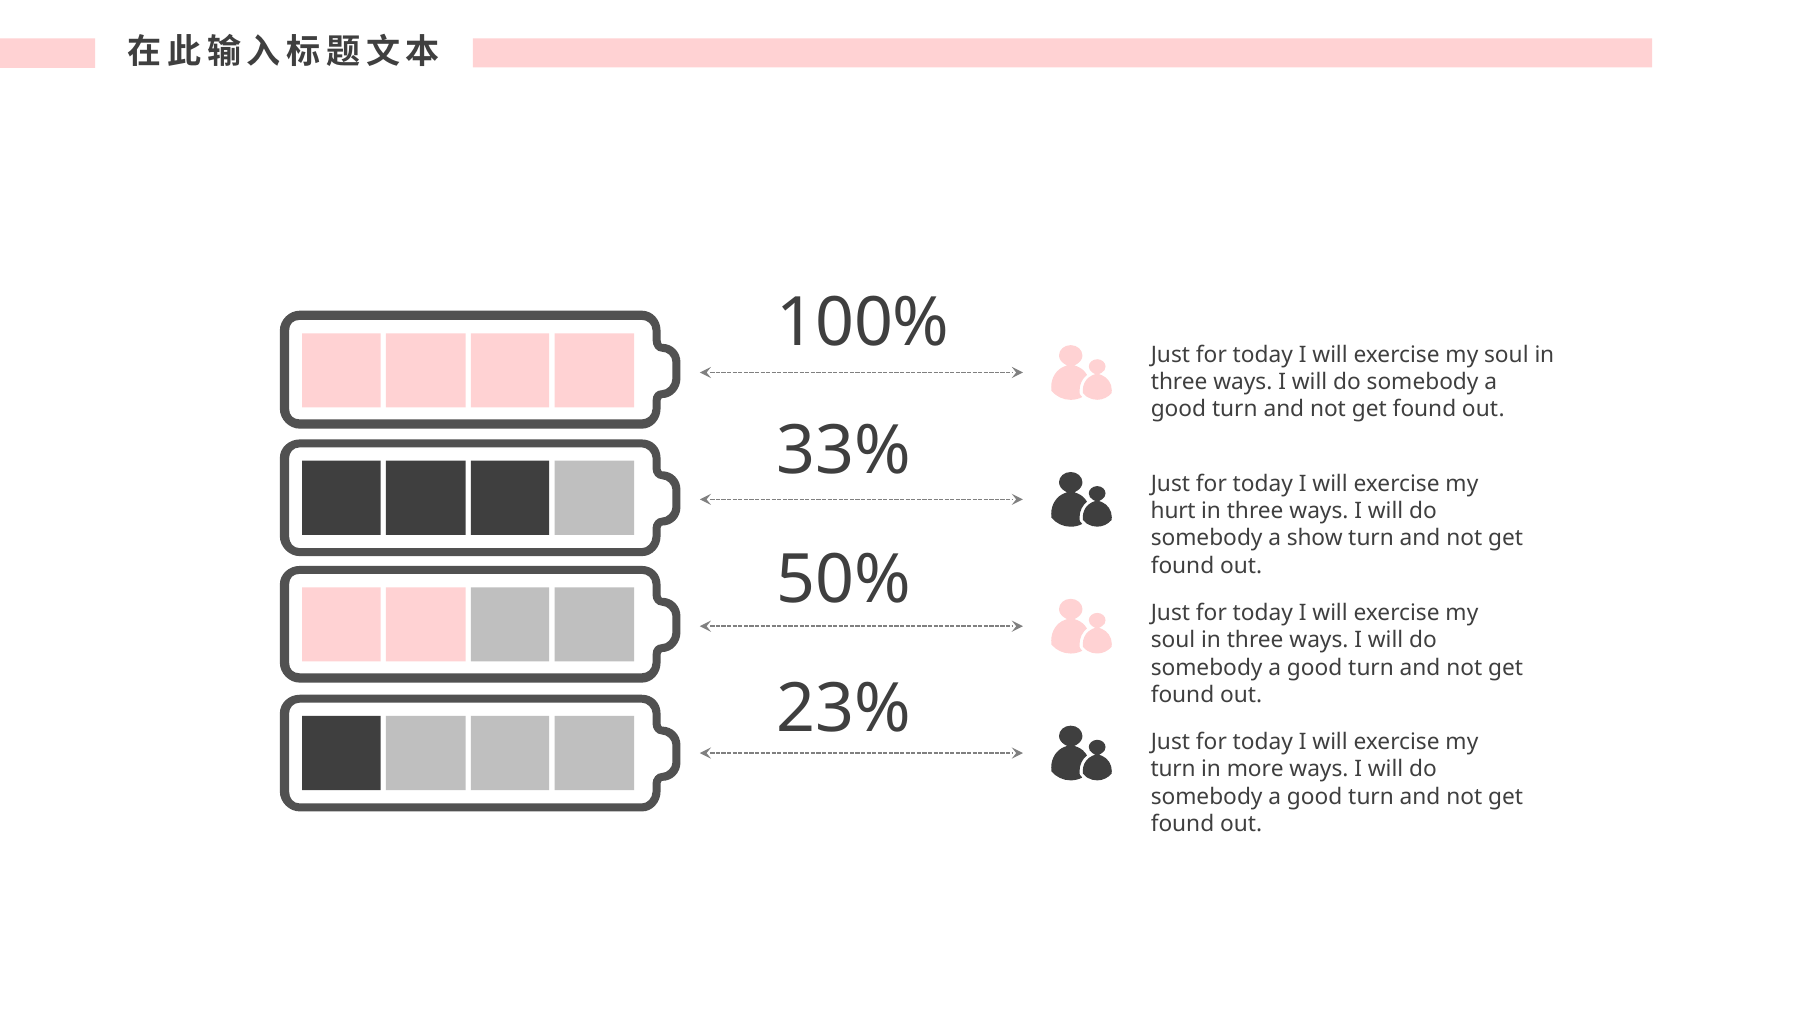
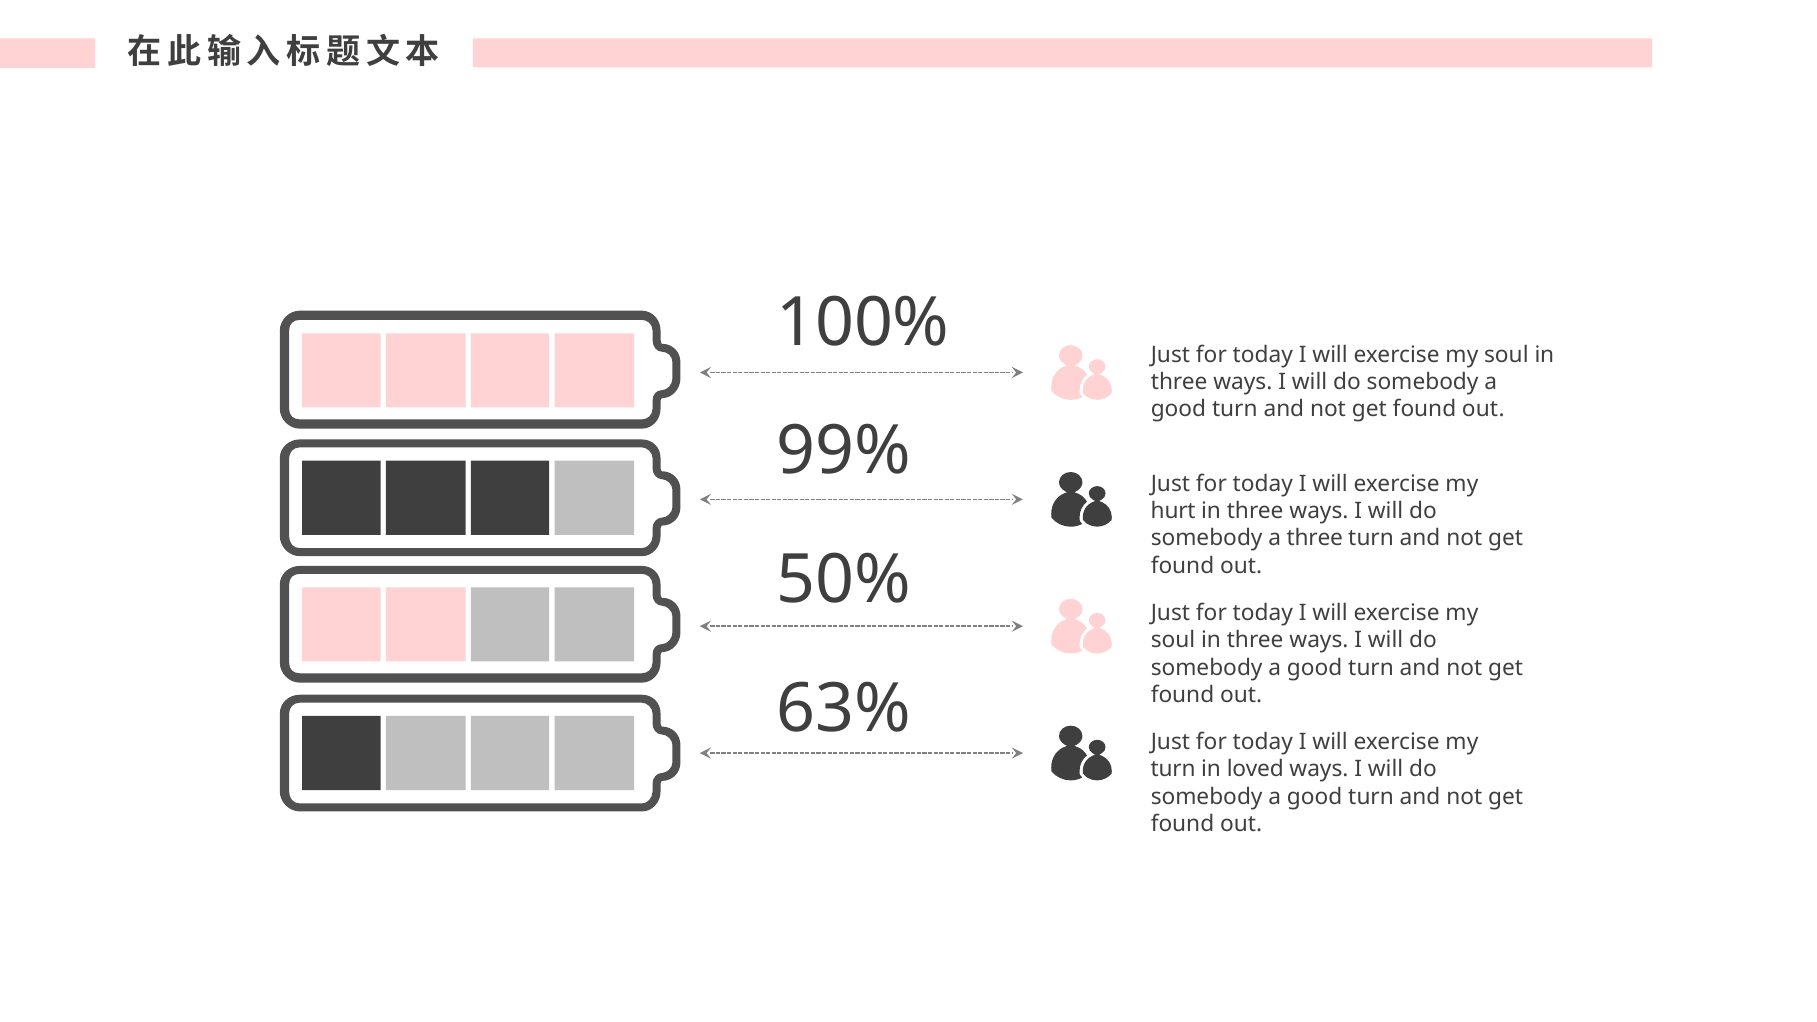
33%: 33% -> 99% (843, 451)
a show: show -> three (1315, 538)
23%: 23% -> 63% (843, 709)
more: more -> loved (1255, 770)
